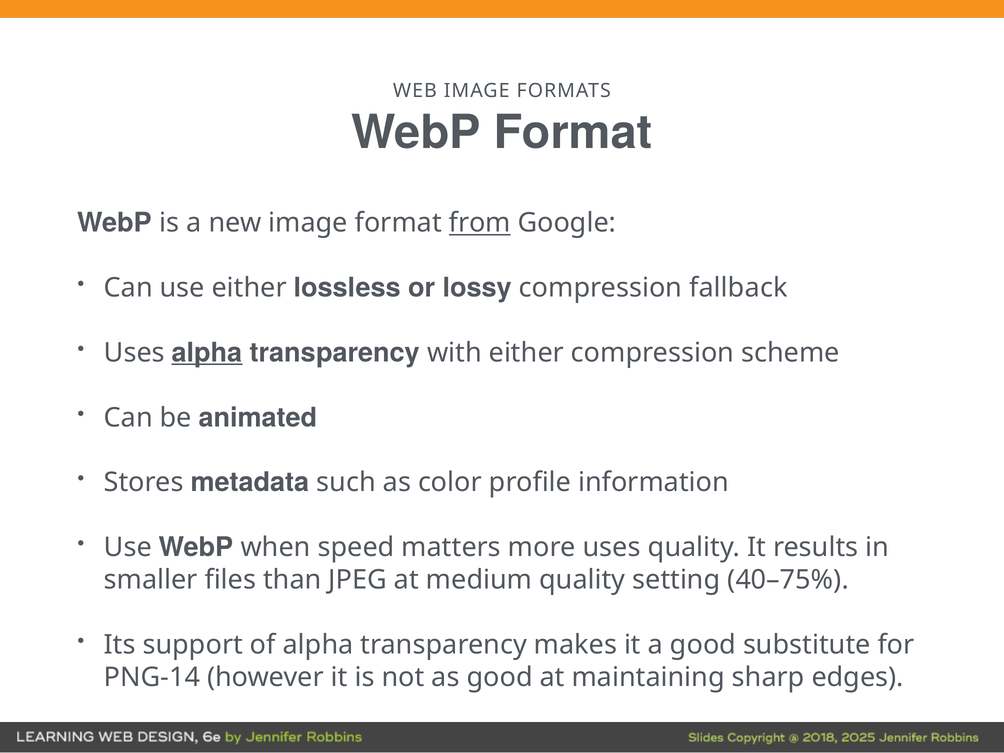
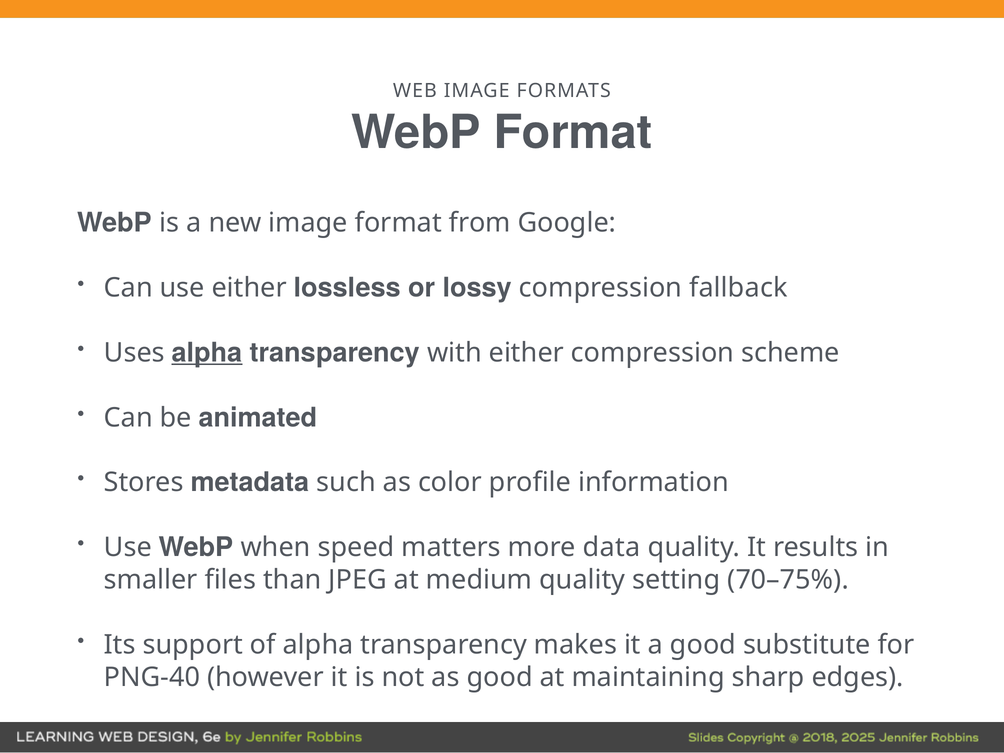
from underline: present -> none (480, 223)
more uses: uses -> data (612, 547)
40–75%: 40–75% -> 70–75% (788, 580)
PNG-14: PNG-14 -> PNG-40 (152, 677)
